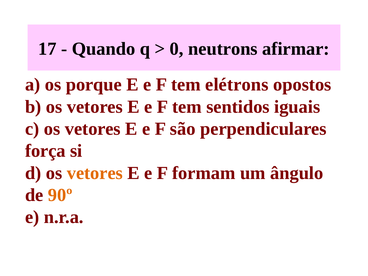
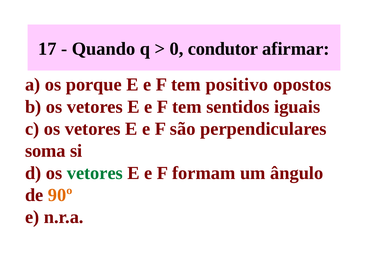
neutrons: neutrons -> condutor (223, 49)
elétrons: elétrons -> positivo (237, 85)
força: força -> soma (45, 151)
vetores colour: orange -> green (95, 173)
